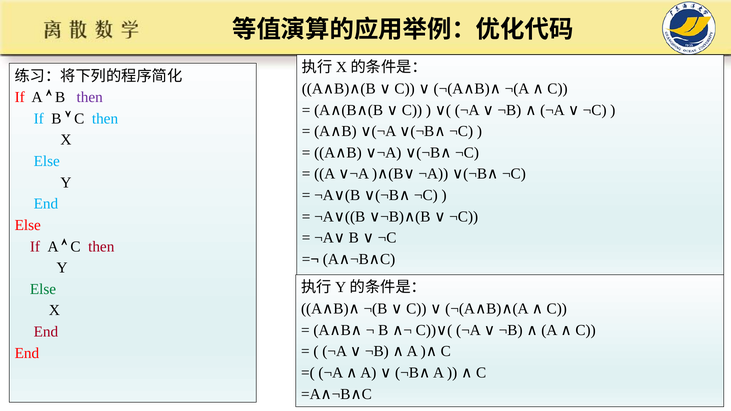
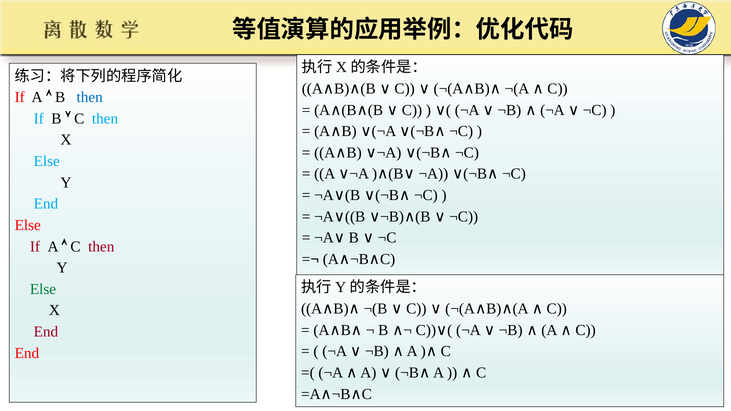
then colour: purple -> blue (90, 97)
